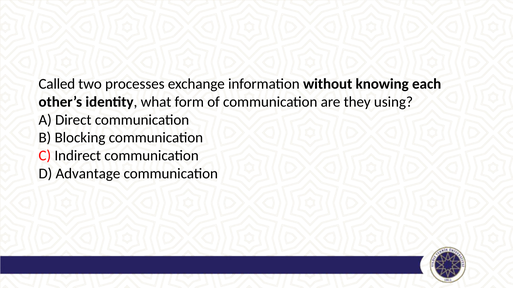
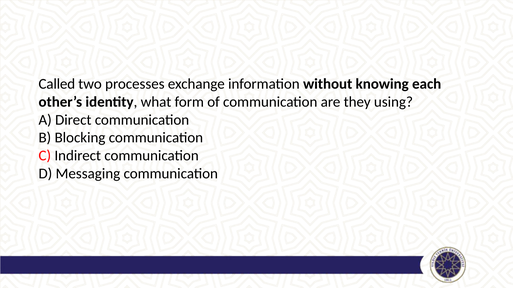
Advantage: Advantage -> Messaging (88, 174)
